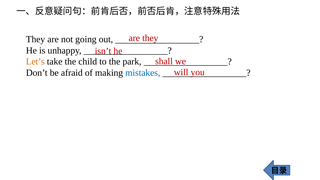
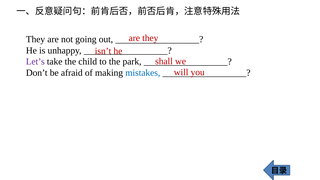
Let’s colour: orange -> purple (35, 62)
